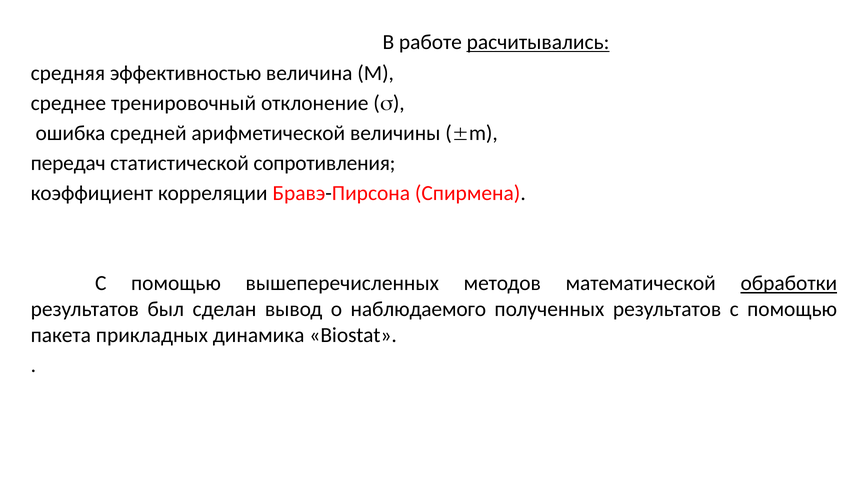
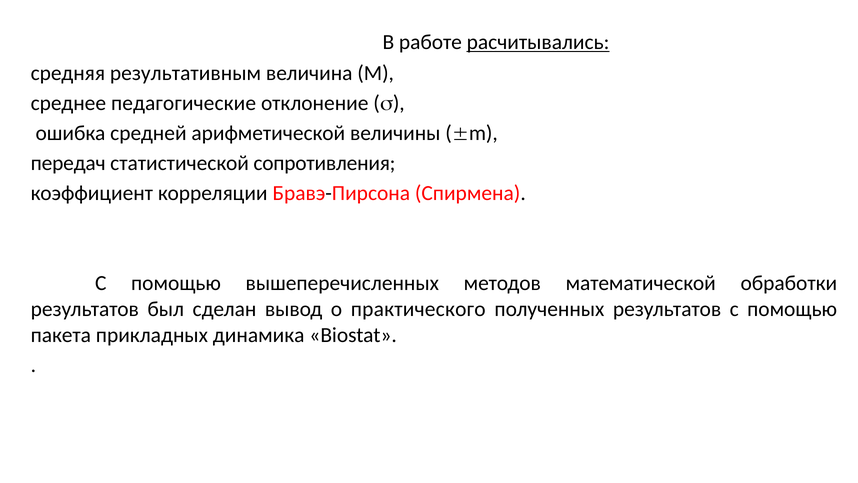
эффективностью: эффективностью -> результативным (186, 73)
тренировочный: тренировочный -> педагогические (184, 103)
обработки underline: present -> none (789, 283)
наблюдаемого: наблюдаемого -> практического (418, 309)
